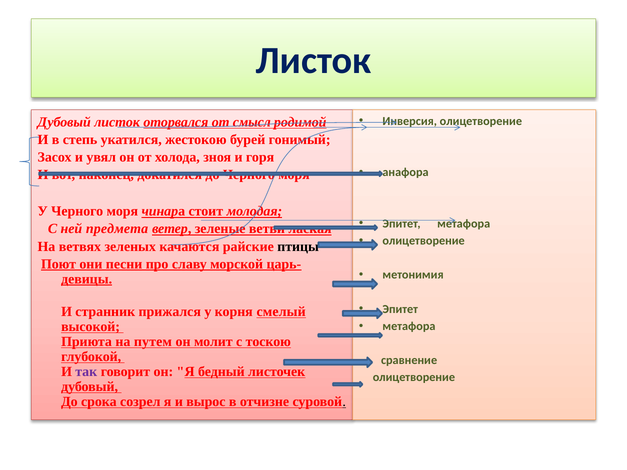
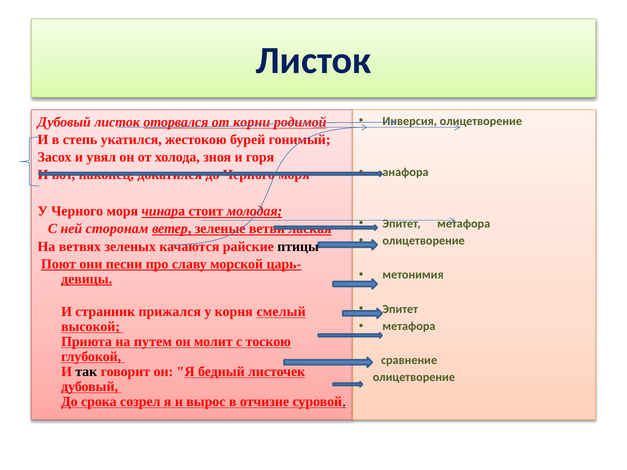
смысл: смысл -> корни (252, 122)
предмета: предмета -> сторонам (117, 229)
так colour: purple -> black (86, 372)
